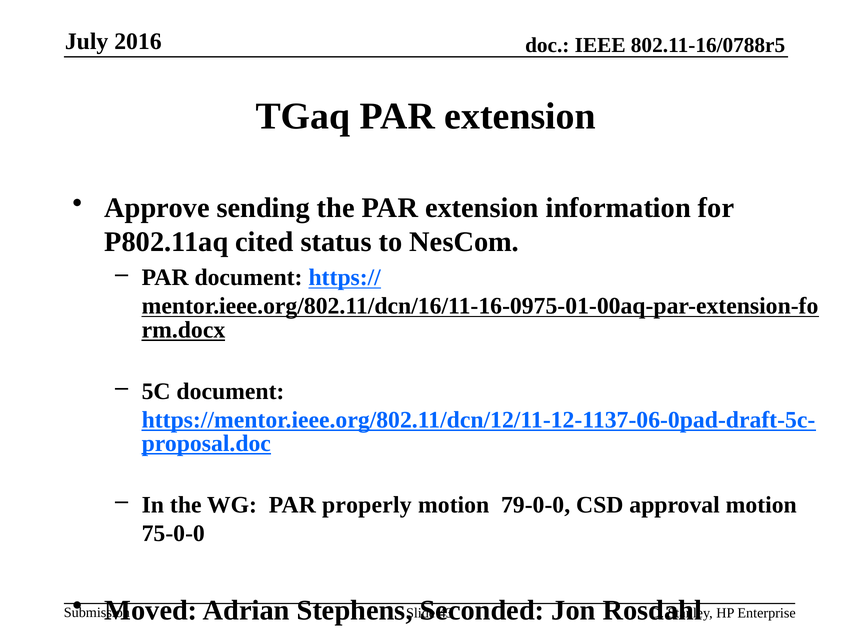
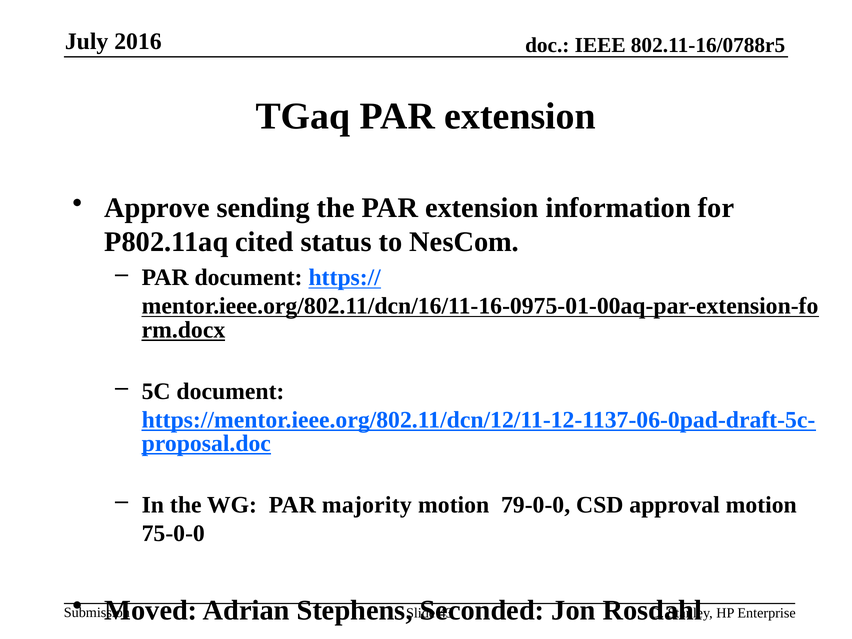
properly: properly -> majority (367, 505)
